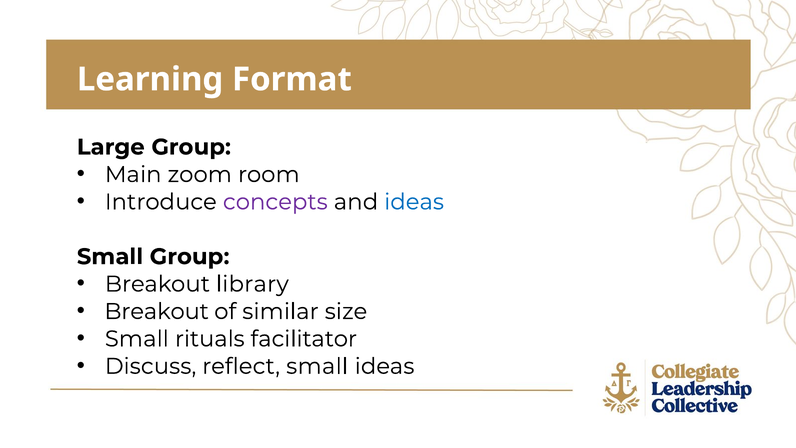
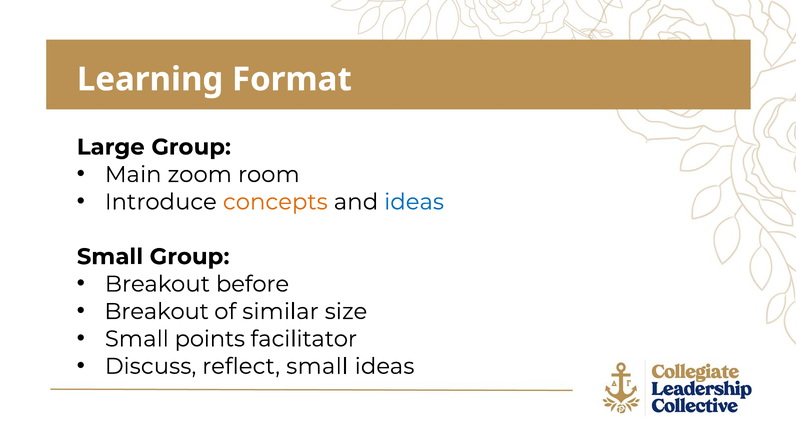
concepts colour: purple -> orange (275, 202)
library: library -> before (253, 284)
rituals: rituals -> points (210, 339)
